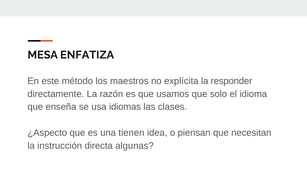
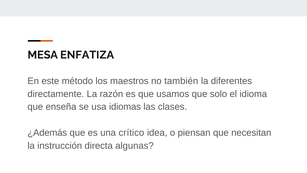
explícita: explícita -> también (181, 81)
responder: responder -> diferentes (231, 81)
¿Aspecto: ¿Aspecto -> ¿Además (47, 133)
tienen: tienen -> crítico (131, 133)
